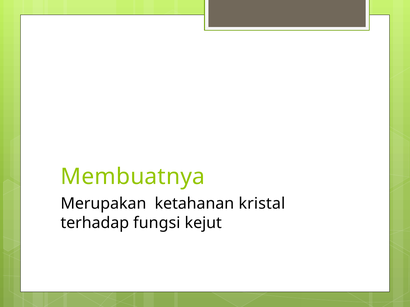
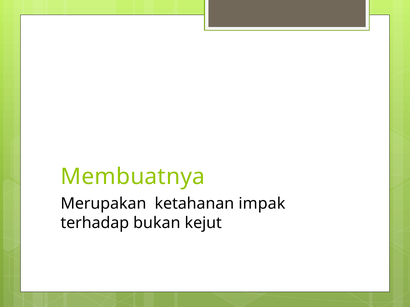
kristal: kristal -> impak (262, 204)
fungsi: fungsi -> bukan (157, 223)
